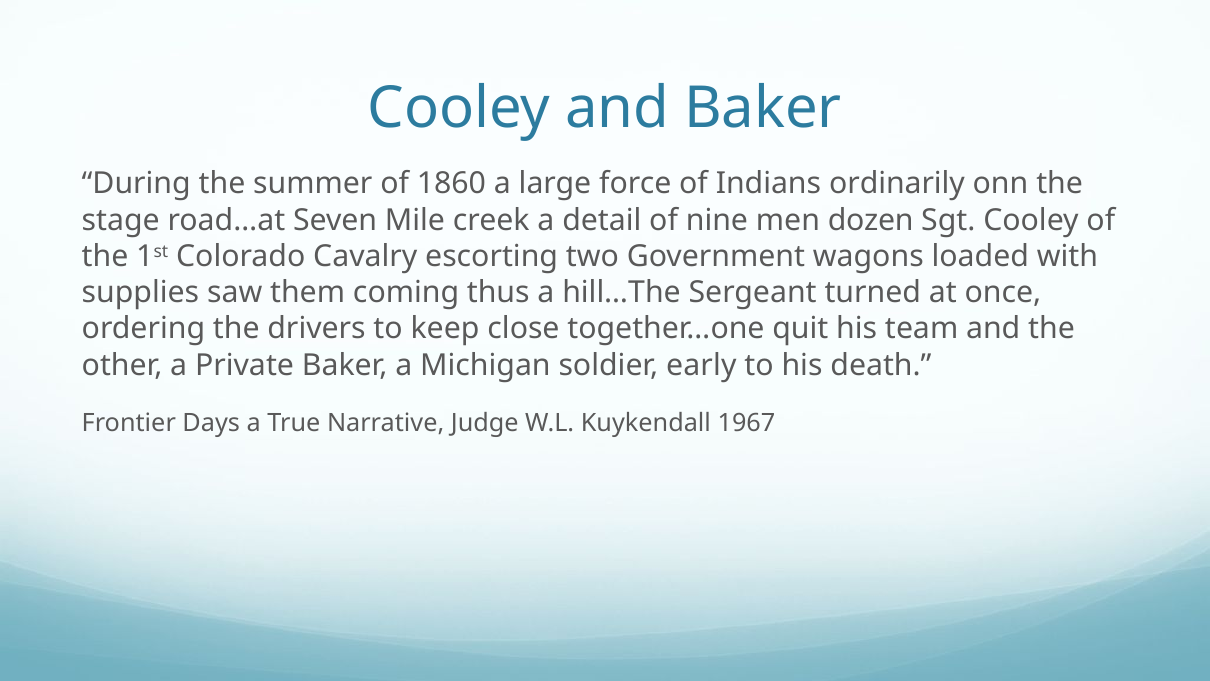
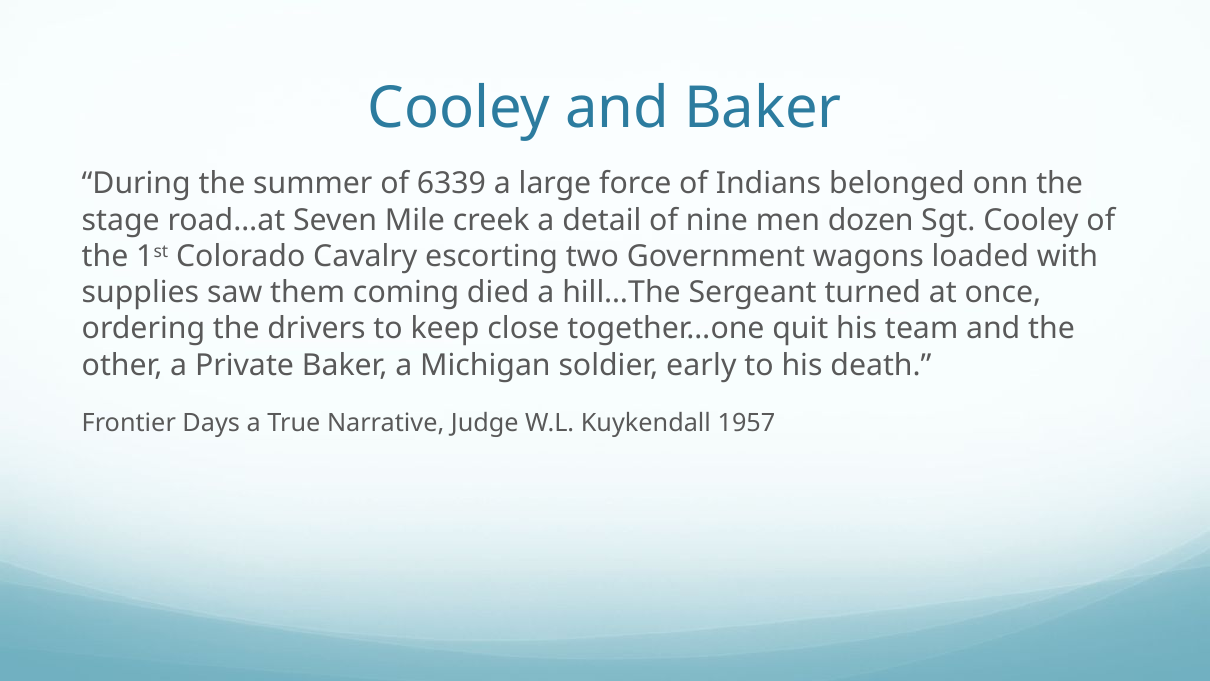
1860: 1860 -> 6339 (451, 184)
ordinarily: ordinarily -> belonged (897, 184)
thus: thus -> died (498, 293)
1967: 1967 -> 1957 (746, 423)
